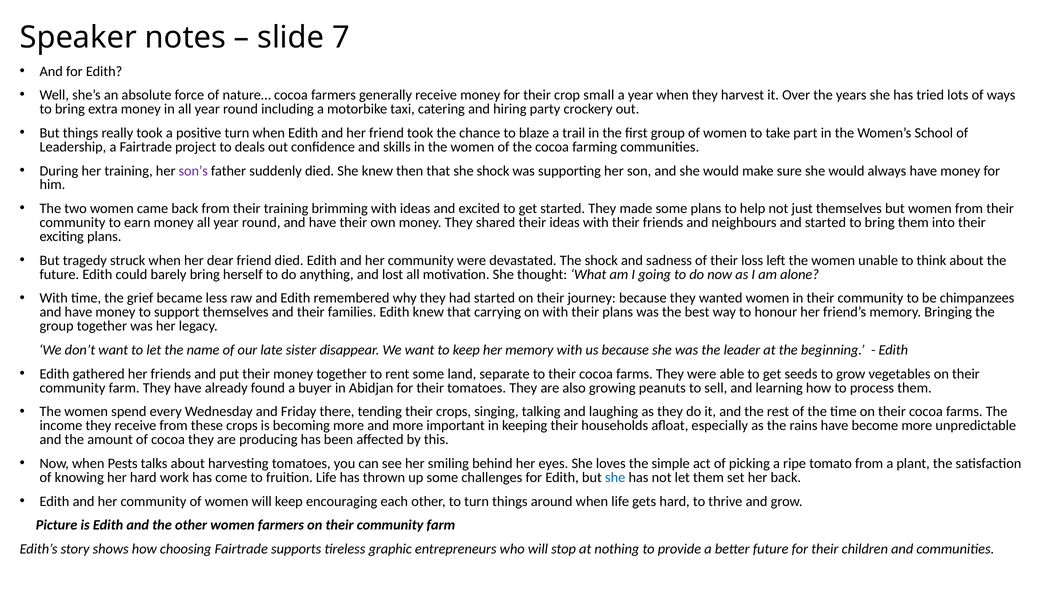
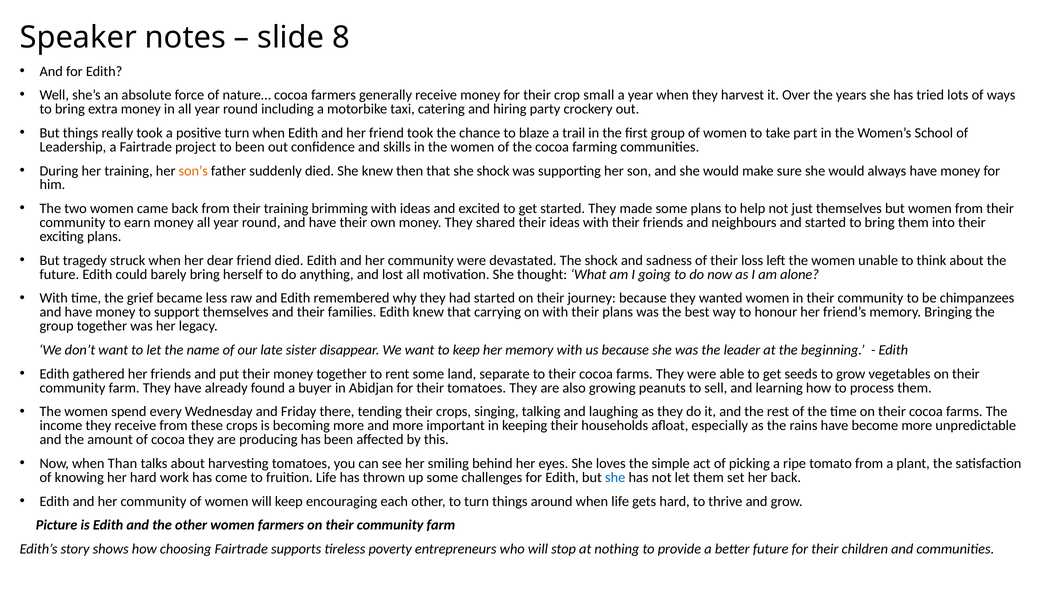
7: 7 -> 8 (341, 38)
to deals: deals -> been (250, 147)
son’s colour: purple -> orange (193, 171)
Pests: Pests -> Than (123, 463)
graphic: graphic -> poverty (390, 549)
